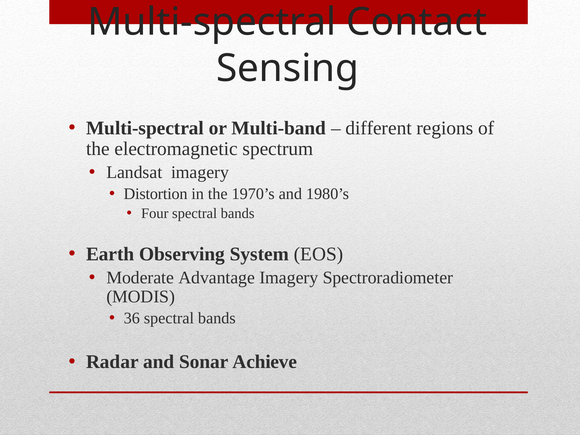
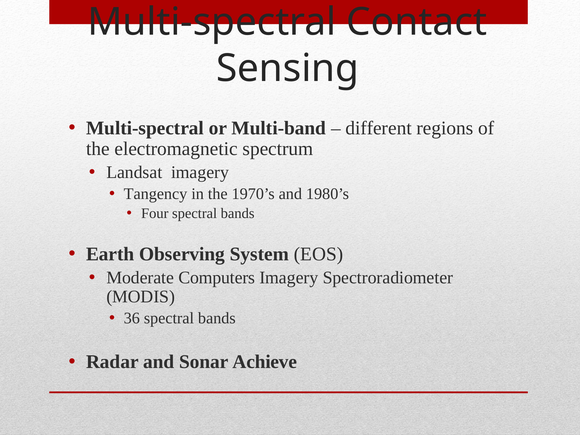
Distortion: Distortion -> Tangency (155, 194)
Advantage: Advantage -> Computers (217, 278)
